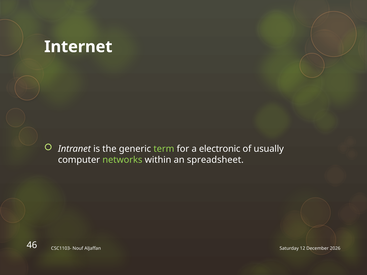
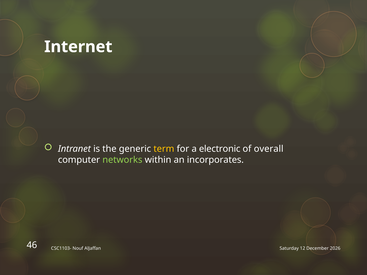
term colour: light green -> yellow (164, 149)
usually: usually -> overall (269, 149)
spreadsheet: spreadsheet -> incorporates (215, 160)
